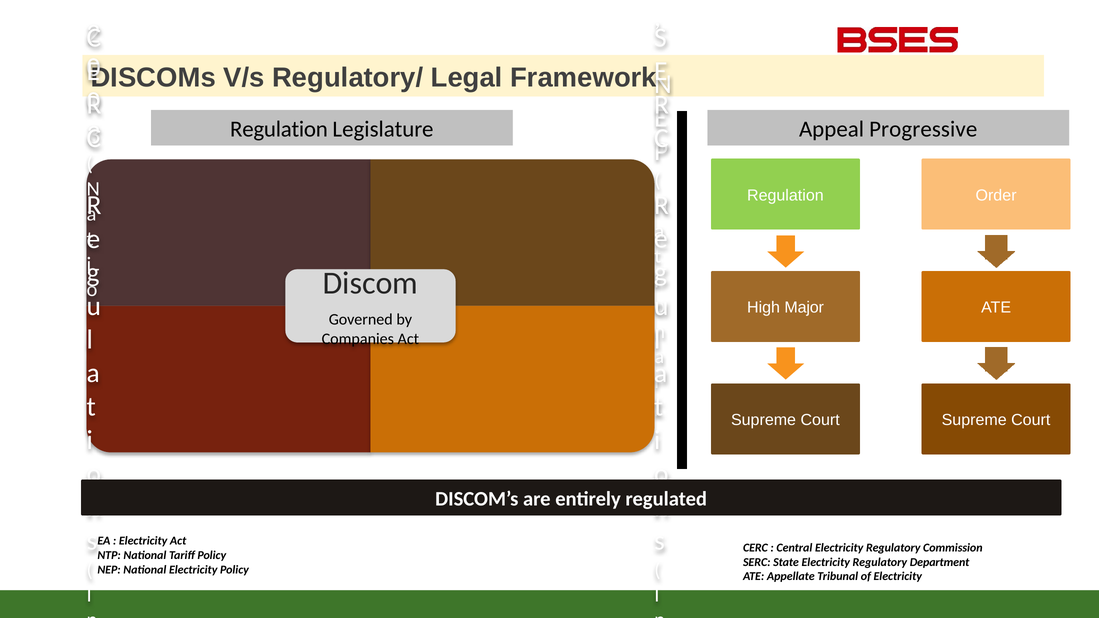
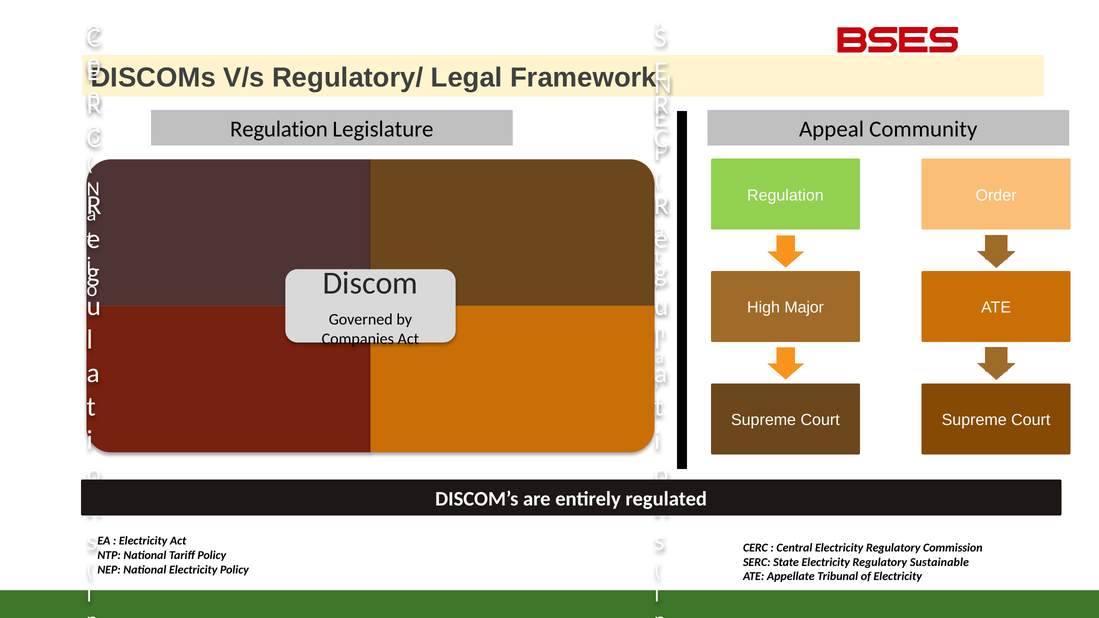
Progressive: Progressive -> Community (923, 129)
Department: Department -> Sustainable (939, 562)
